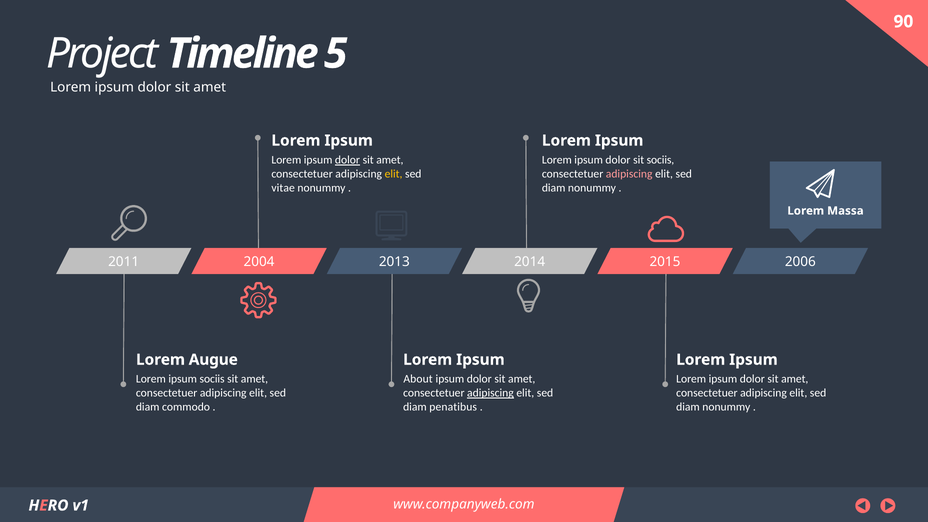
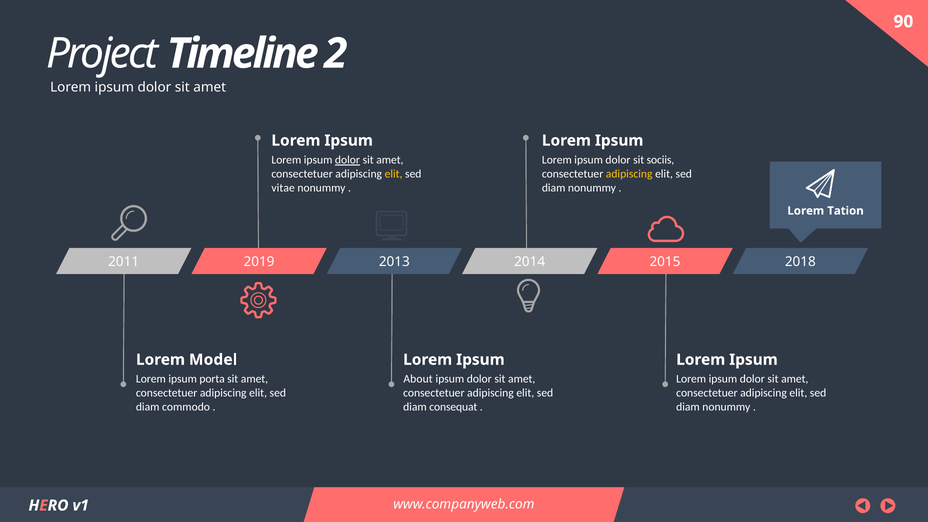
5: 5 -> 2 (336, 54)
adipiscing colour: pink -> yellow (629, 174)
Massa: Massa -> Tation (845, 211)
2004: 2004 -> 2019 (259, 262)
2006: 2006 -> 2018 (800, 262)
Augue: Augue -> Model (213, 360)
ipsum sociis: sociis -> porta (212, 379)
adipiscing underline: present -> none (490, 393)
penatibus: penatibus -> consequat (453, 407)
